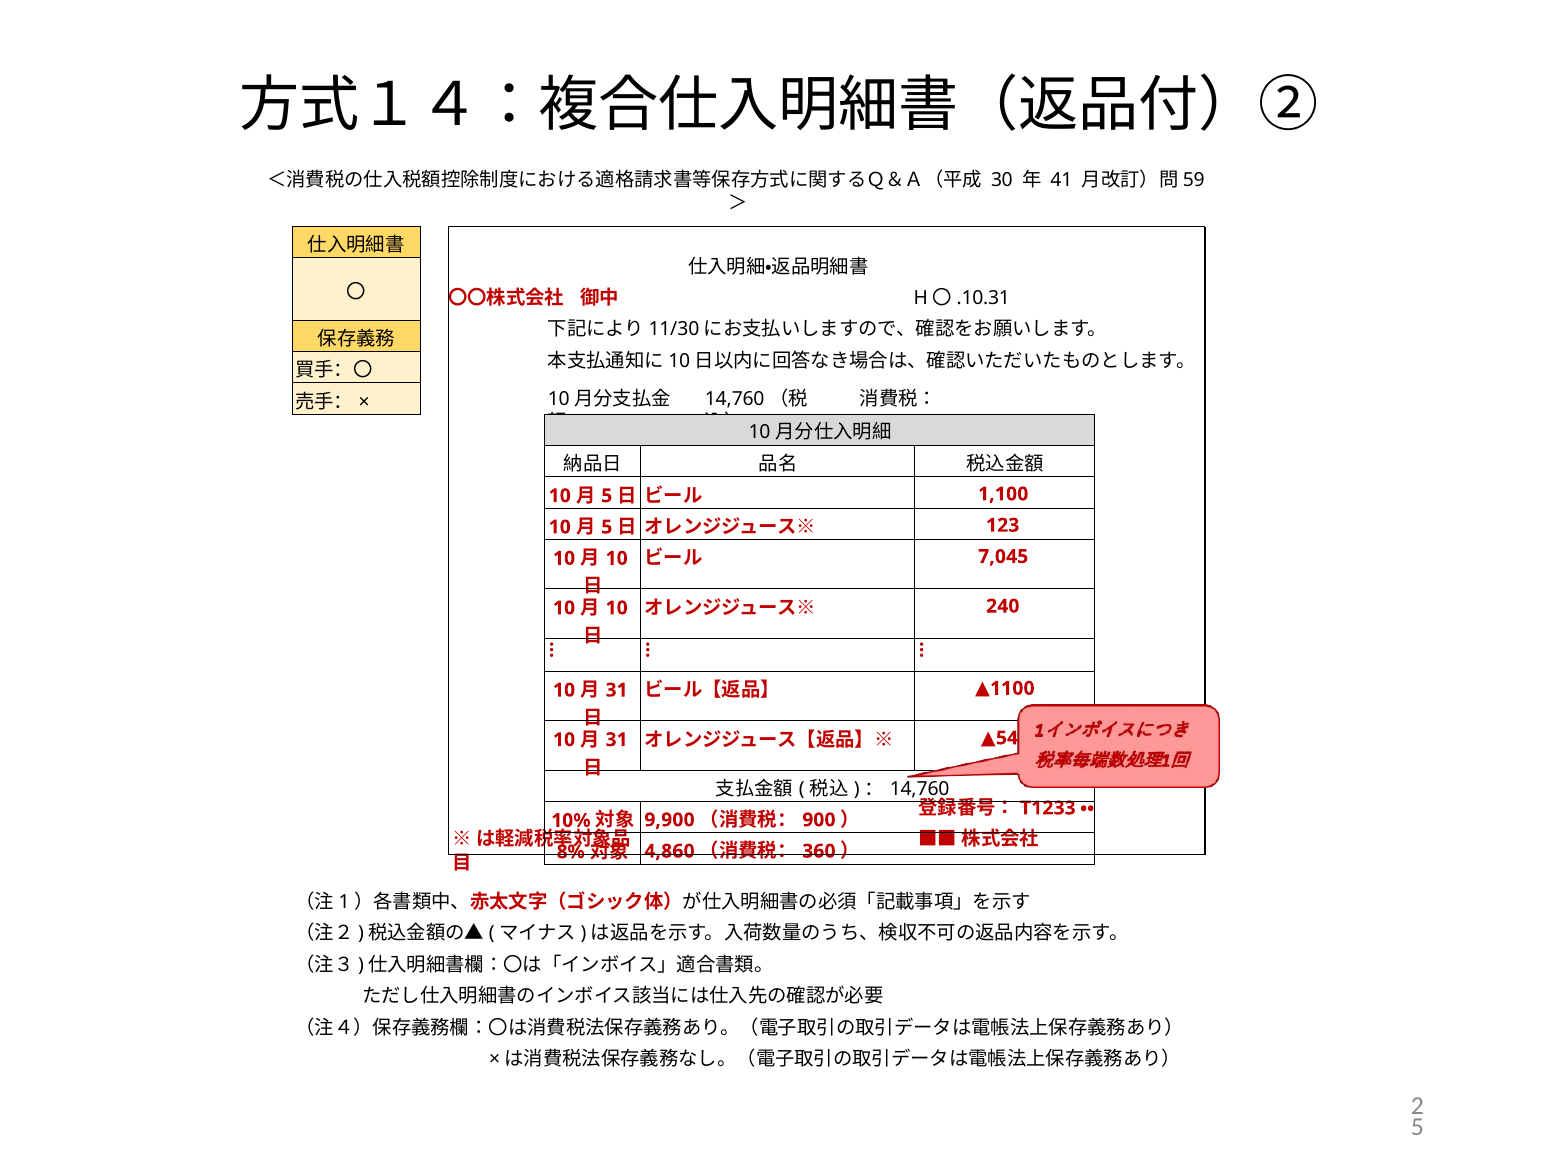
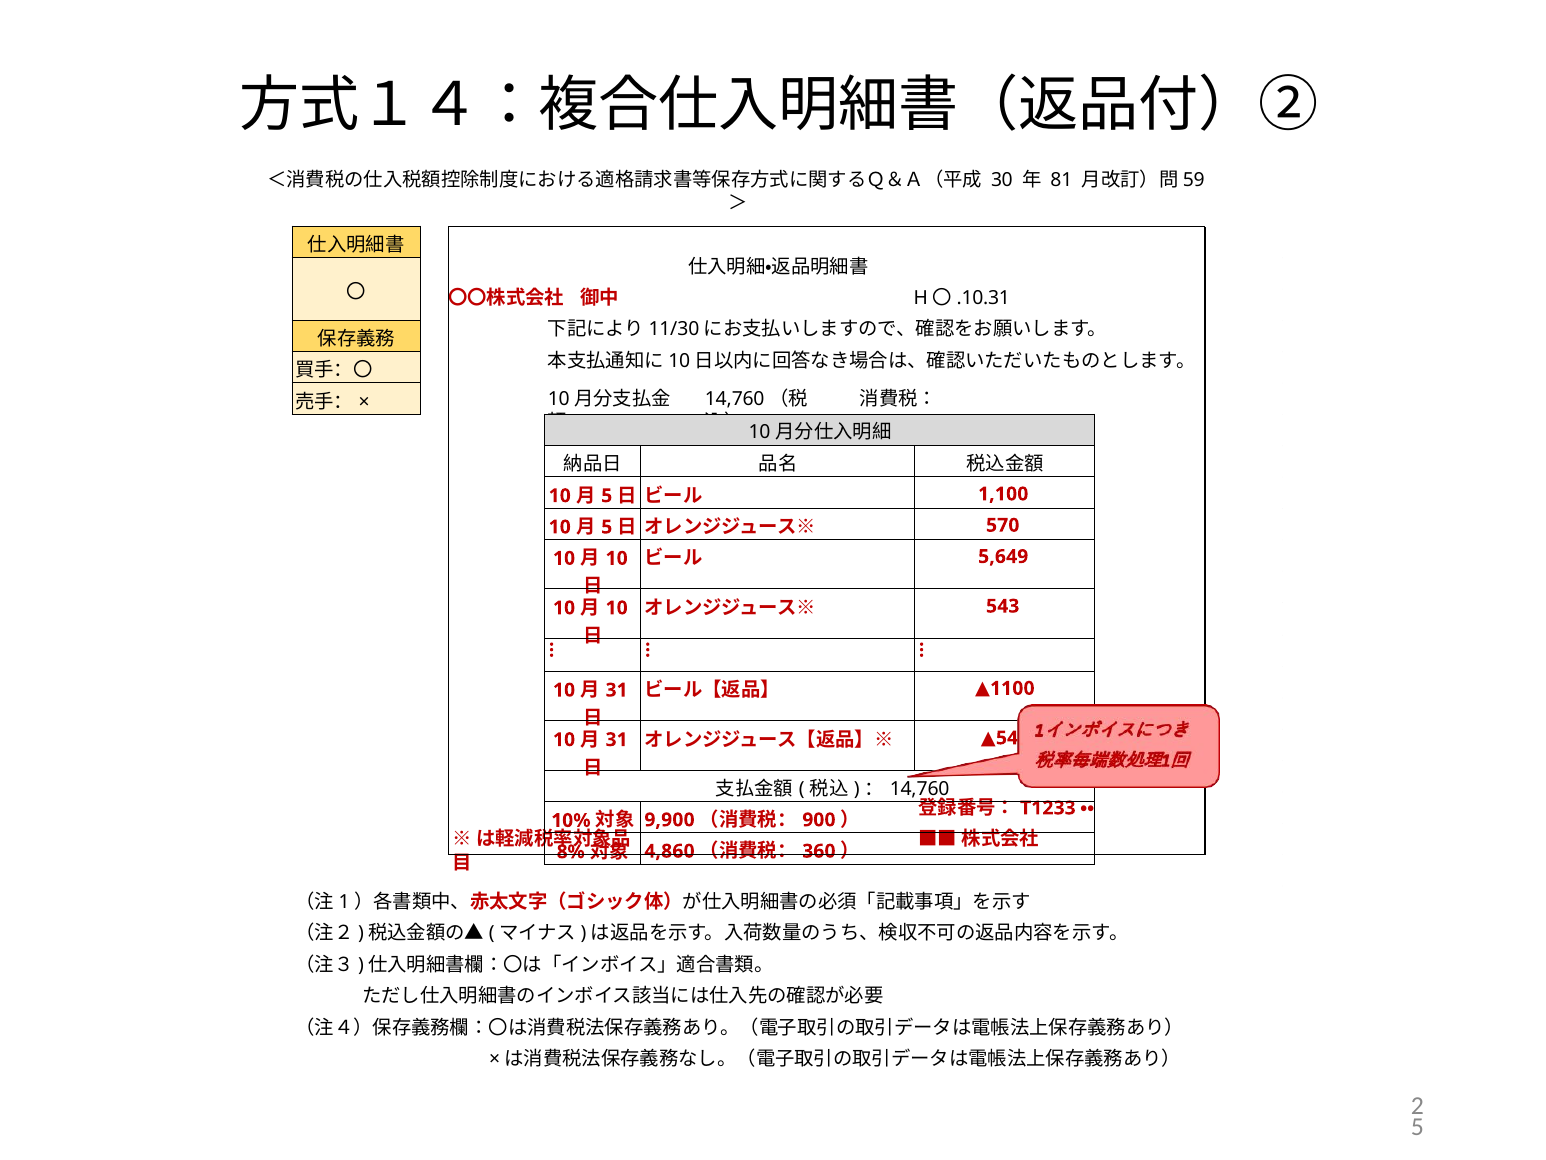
41: 41 -> 81 (1061, 180)
123: 123 -> 570 (1003, 525)
7,045: 7,045 -> 5,649 (1003, 556)
240: 240 -> 543 (1003, 606)
